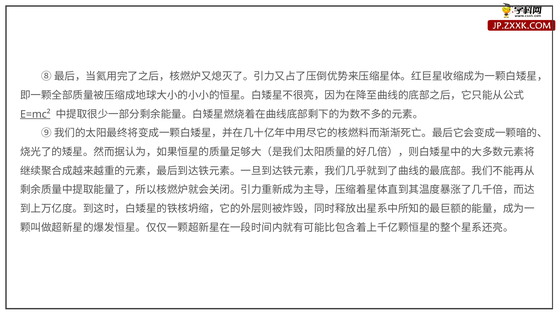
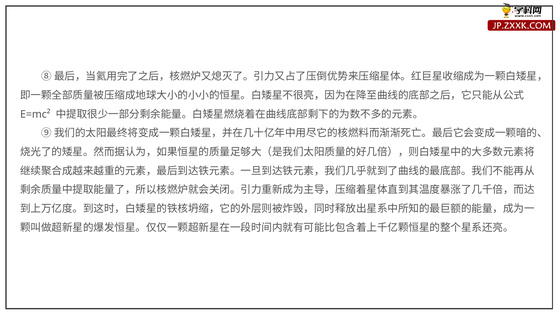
E=mc² underline: present -> none (35, 114)
